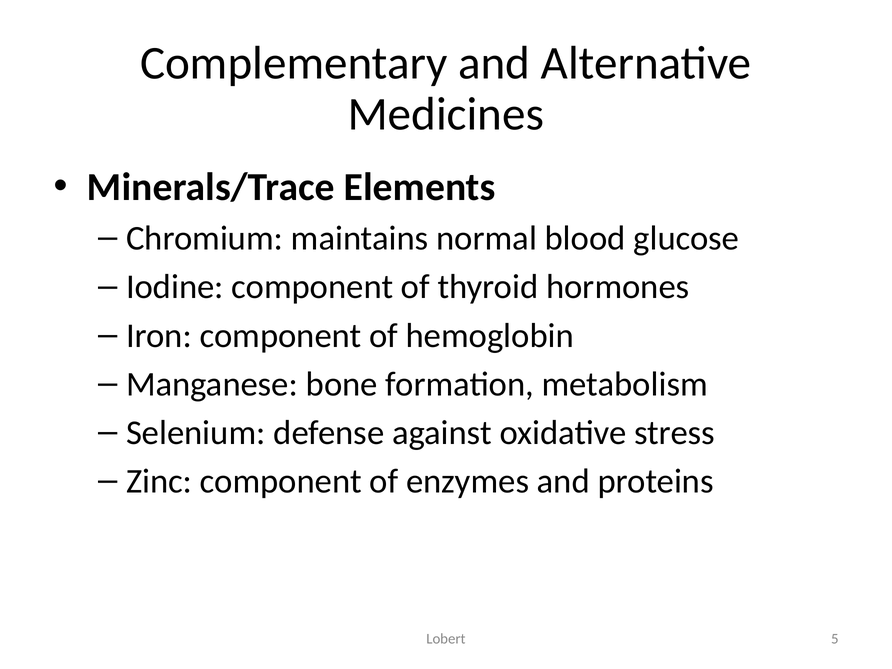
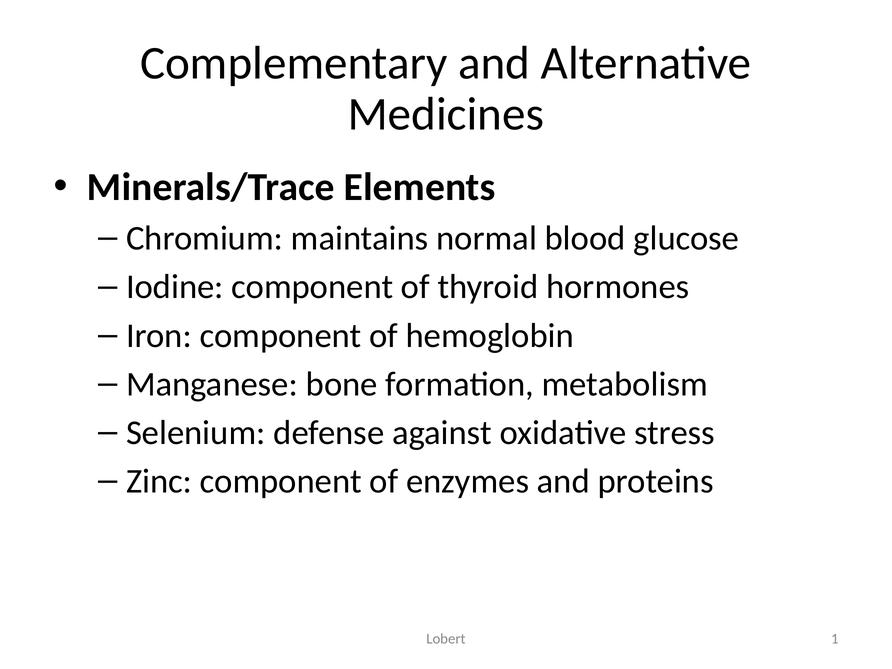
5: 5 -> 1 (835, 639)
